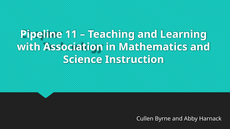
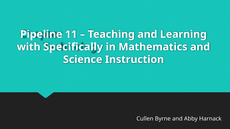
Association: Association -> Specifically (73, 47)
